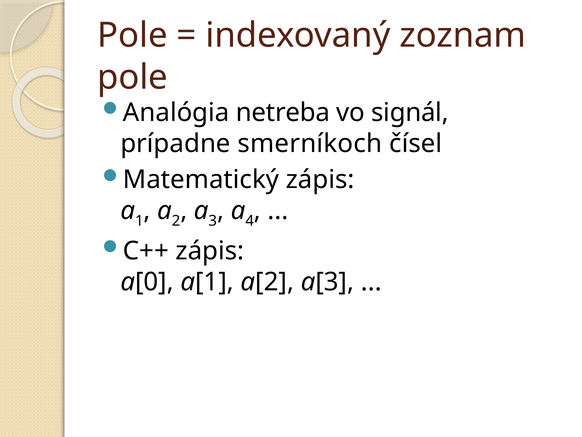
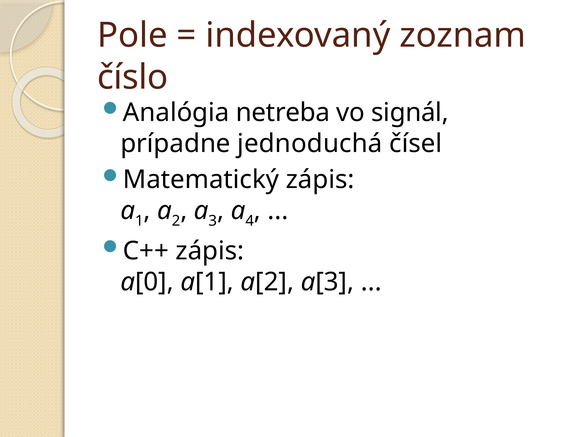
pole: pole -> číslo (133, 77)
smerníkoch: smerníkoch -> jednoduchá (310, 143)
